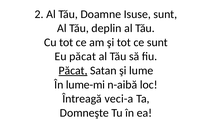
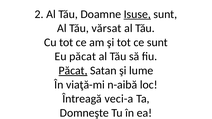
Isuse underline: none -> present (137, 14)
deplin: deplin -> vărsat (106, 28)
lume-mi: lume-mi -> viaţă-mi (85, 85)
